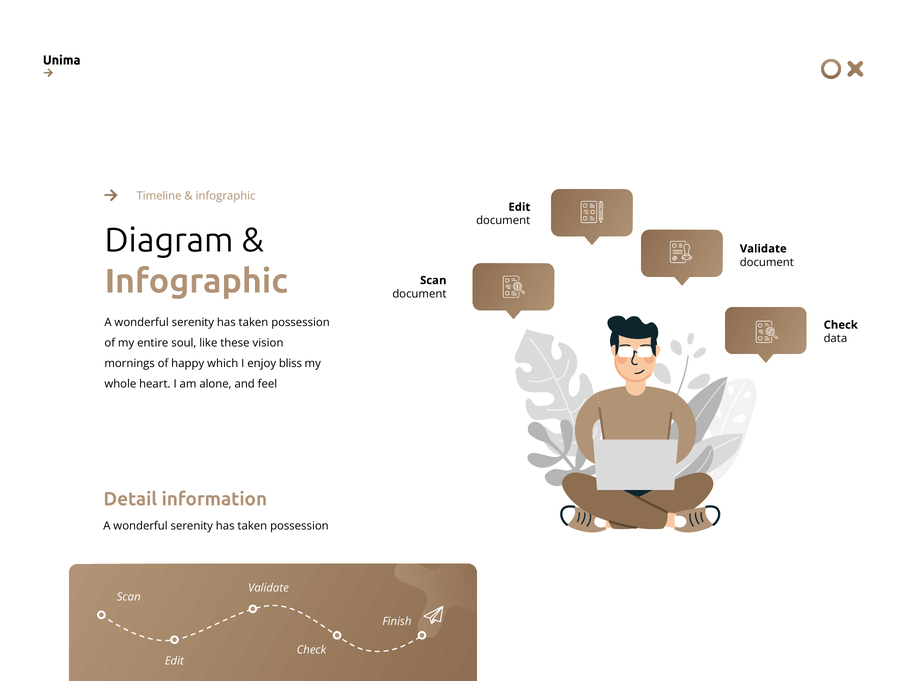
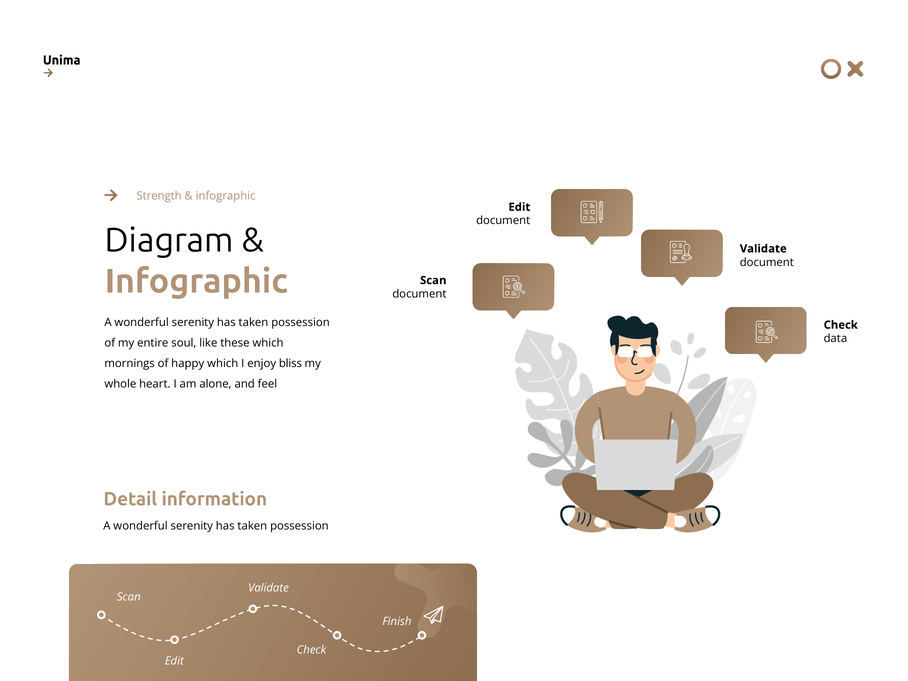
Timeline: Timeline -> Strength (159, 196)
these vision: vision -> which (268, 343)
